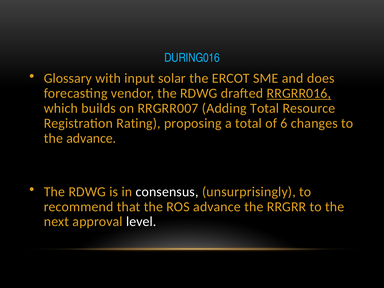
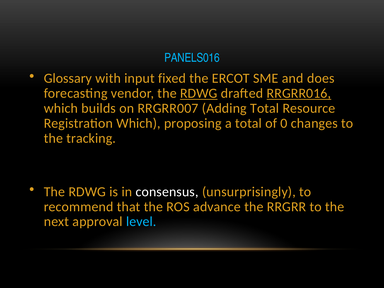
DURING016: DURING016 -> PANELS016 (192, 58)
solar: solar -> fixed (172, 78)
RDWG underline: none -> present (199, 93)
Registration Rating: Rating -> Which (138, 123)
6: 6 -> 0 (284, 123)
the advance: advance -> tracking (91, 138)
level colour: white -> light blue (141, 222)
